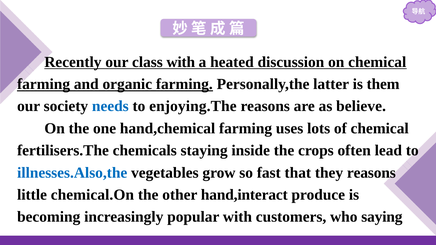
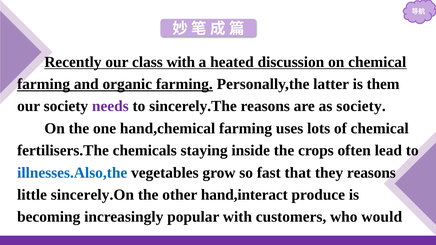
needs colour: blue -> purple (110, 106)
enjoying.The: enjoying.The -> sincerely.The (193, 106)
as believe: believe -> society (361, 106)
chemical.On: chemical.On -> sincerely.On (92, 195)
saying: saying -> would (382, 217)
